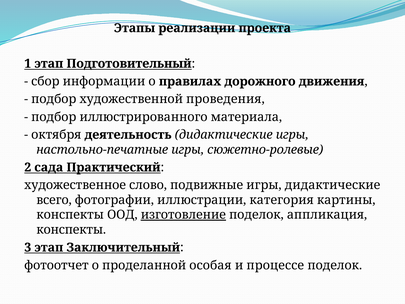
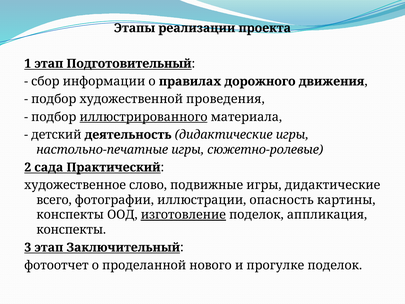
иллюстрированного underline: none -> present (144, 117)
октября: октября -> детский (56, 135)
категория: категория -> опасность (282, 200)
особая: особая -> нового (211, 265)
процессе: процессе -> прогулке (275, 265)
